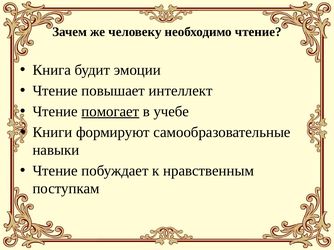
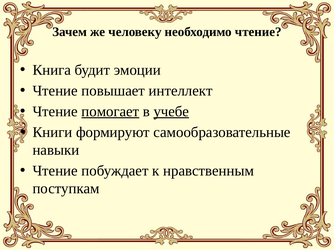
учебе underline: none -> present (171, 112)
